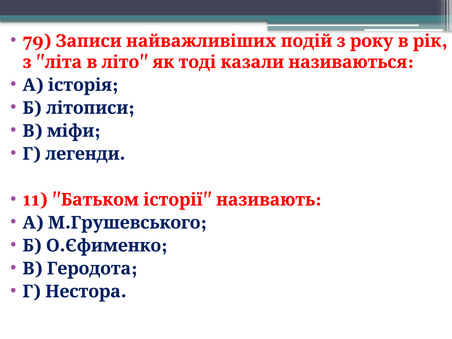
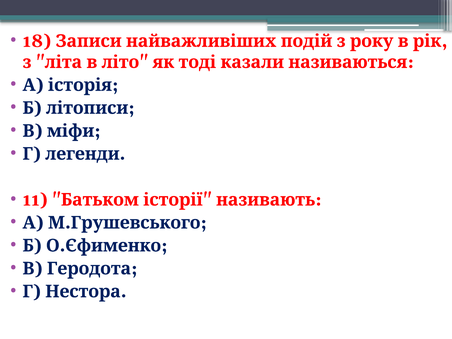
79: 79 -> 18 (37, 41)
